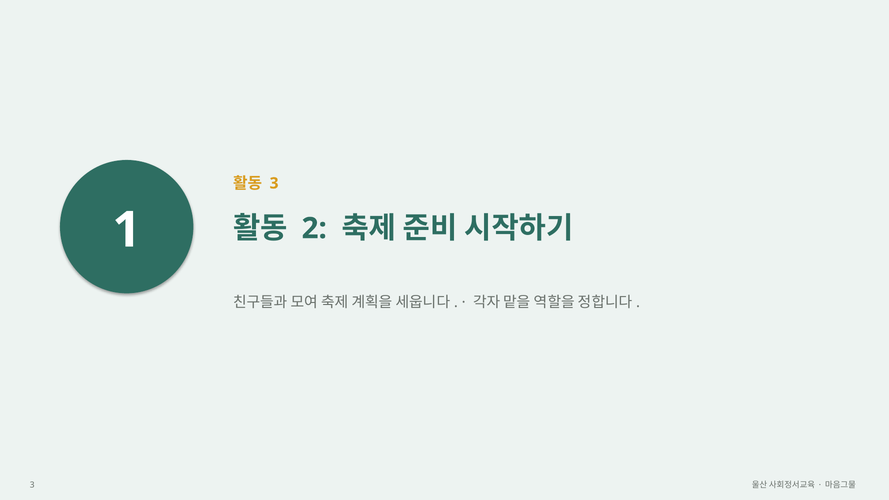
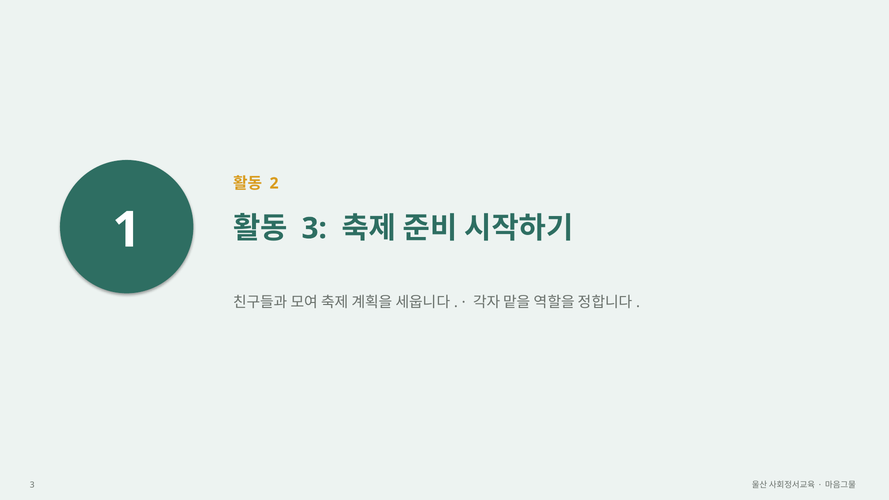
3: 3 -> 2 (274, 183)
2: 2 -> 3 (314, 228)
